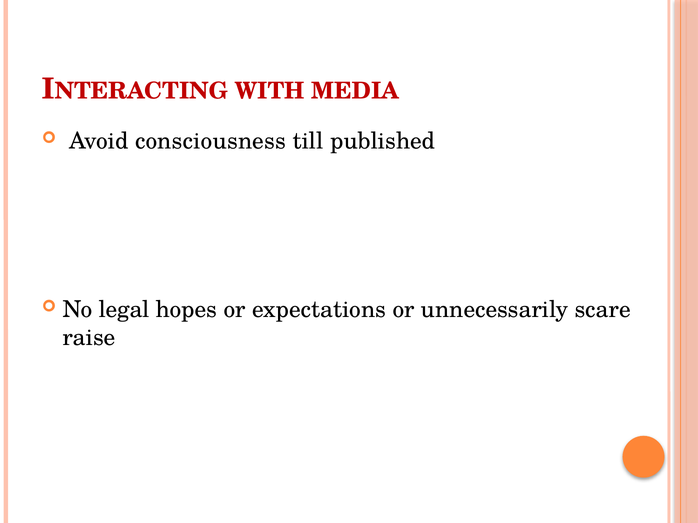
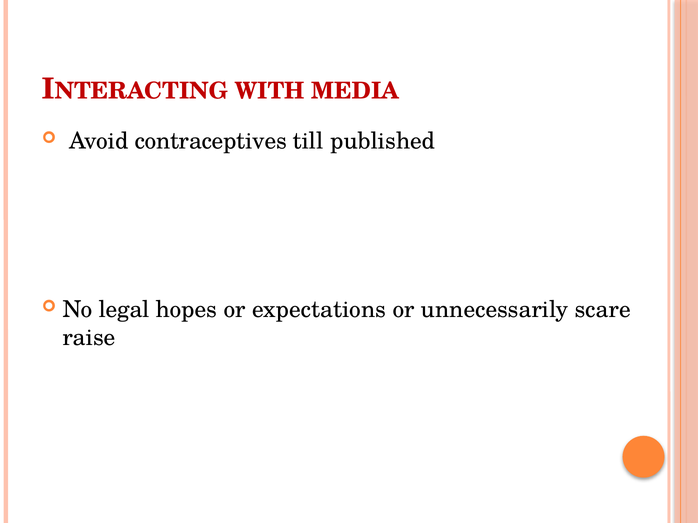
consciousness: consciousness -> contraceptives (211, 141)
